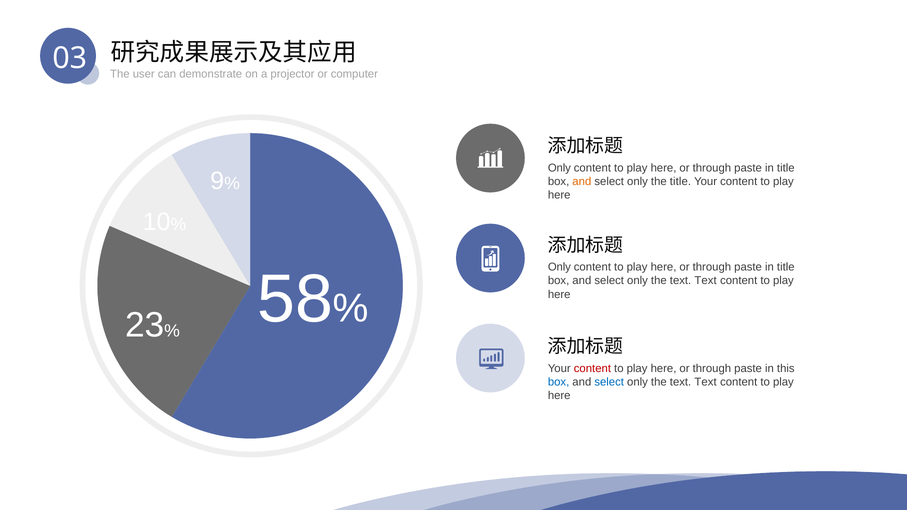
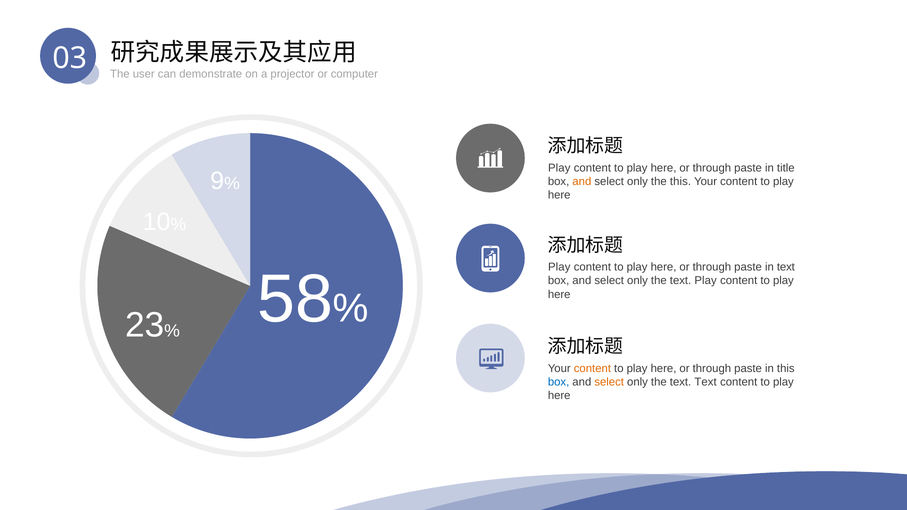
Only: Only -> Play (559, 168)
the title: title -> this (680, 182)
Only: Only -> Play (559, 267)
title: title -> text (786, 267)
Text: Text -> Play (706, 281)
content colour: red -> orange (592, 369)
select colour: blue -> orange (609, 382)
